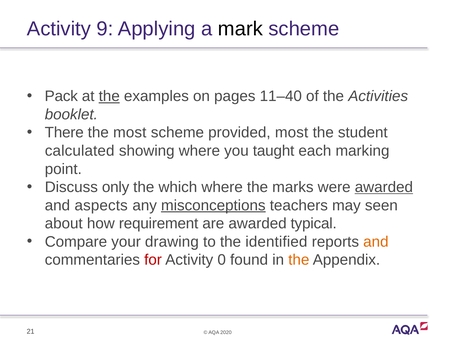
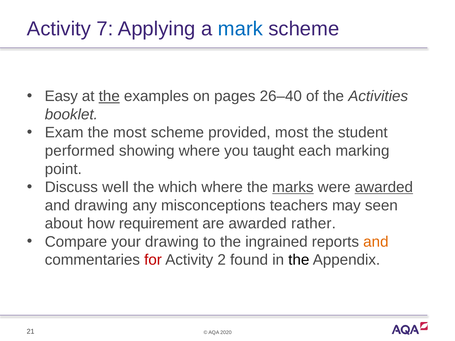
9: 9 -> 7 (105, 29)
mark colour: black -> blue (240, 29)
Pack: Pack -> Easy (61, 96)
11–40: 11–40 -> 26–40 (281, 96)
There: There -> Exam (64, 133)
calculated: calculated -> performed (80, 151)
only: only -> well (115, 187)
marks underline: none -> present (293, 187)
and aspects: aspects -> drawing (101, 206)
misconceptions underline: present -> none (213, 206)
typical: typical -> rather (314, 224)
identified: identified -> ingrained (276, 242)
0: 0 -> 2 (222, 260)
the colour: orange -> black (299, 260)
